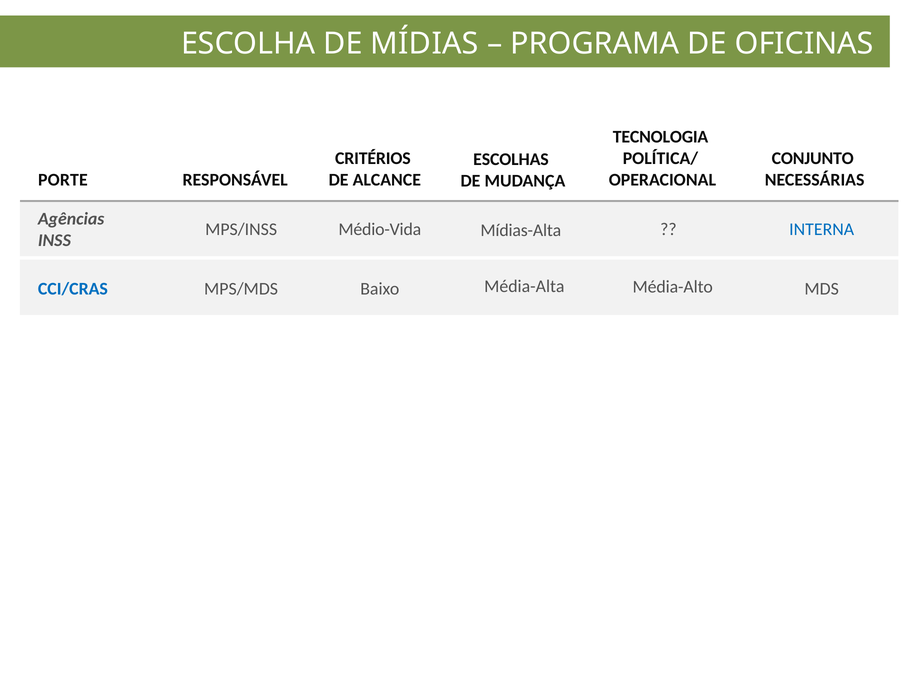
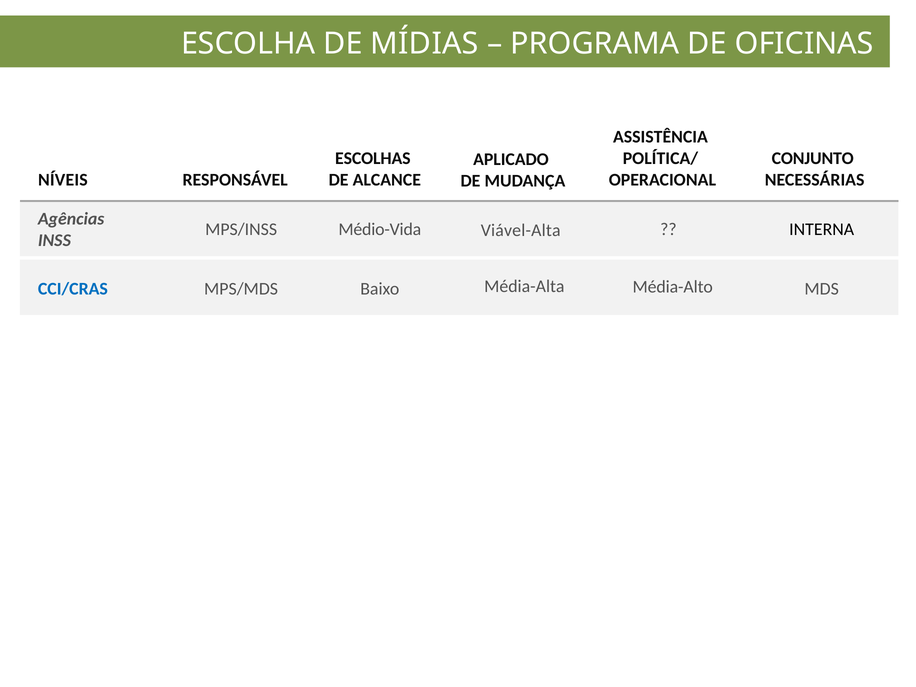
TECNOLOGIA: TECNOLOGIA -> ASSISTÊNCIA (660, 137)
CRITÉRIOS: CRITÉRIOS -> ESCOLHAS (373, 159)
ESCOLHAS: ESCOLHAS -> APLICADO (511, 159)
PORTE: PORTE -> NÍVEIS (63, 180)
INTERNA colour: blue -> black (822, 230)
Mídias-Alta: Mídias-Alta -> Viável-Alta (521, 230)
